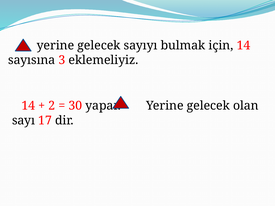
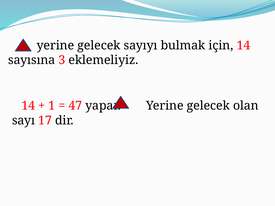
2: 2 -> 1 (52, 106)
30: 30 -> 47 (75, 106)
